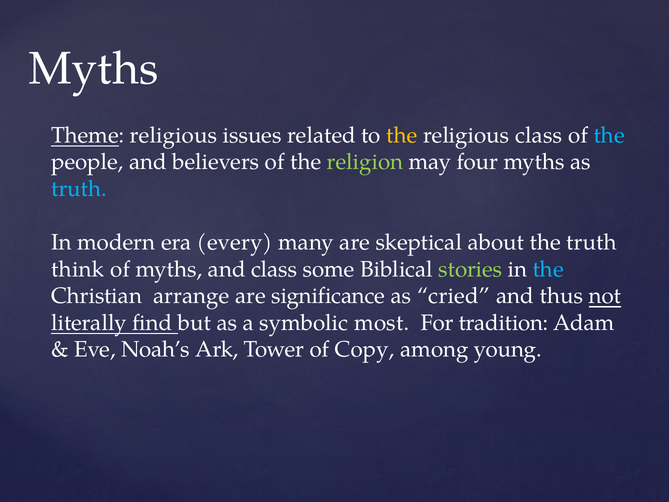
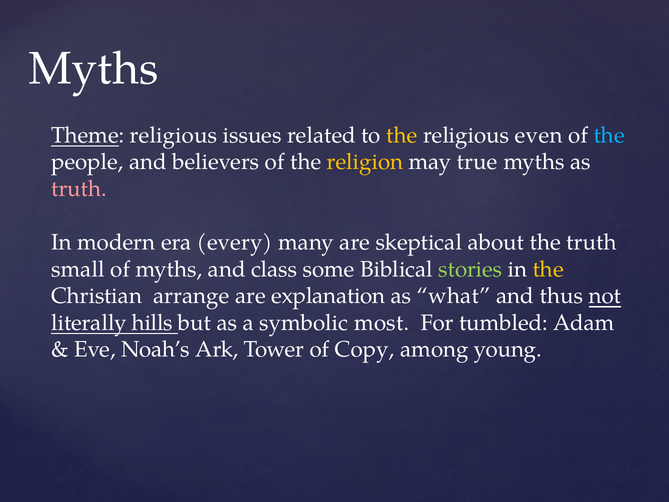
religious class: class -> even (539, 135)
religion colour: light green -> yellow (365, 162)
four: four -> true (477, 162)
truth colour: light blue -> pink (79, 189)
think: think -> small (78, 269)
the colour: light blue -> yellow (548, 269)
significance: significance -> explanation (328, 296)
cried: cried -> what (454, 296)
find: find -> hills (152, 323)
tradition: tradition -> tumbled (504, 323)
